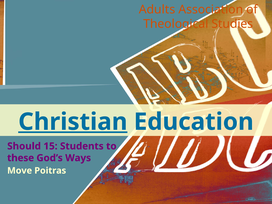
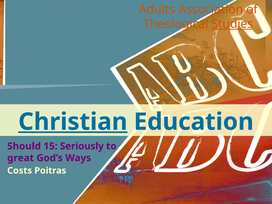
Studies underline: none -> present (232, 24)
Students: Students -> Seriously (82, 146)
these: these -> great (21, 158)
Move: Move -> Costs (20, 171)
